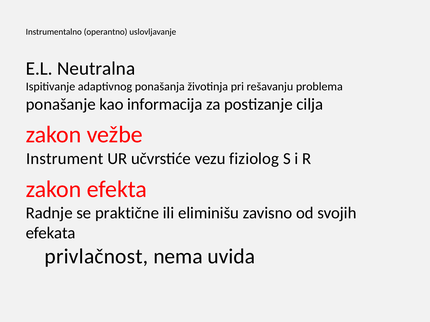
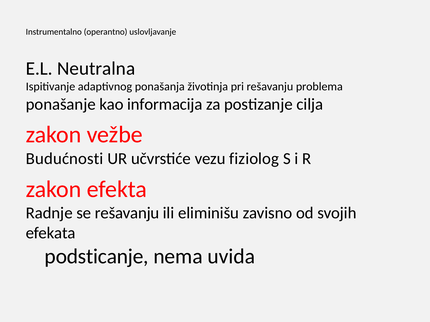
Instrument: Instrument -> Budućnosti (65, 159)
se praktične: praktične -> rešavanju (127, 213)
privlačnost: privlačnost -> podsticanje (97, 257)
